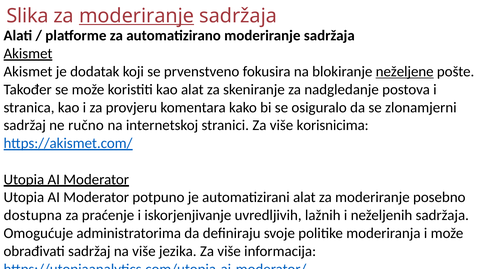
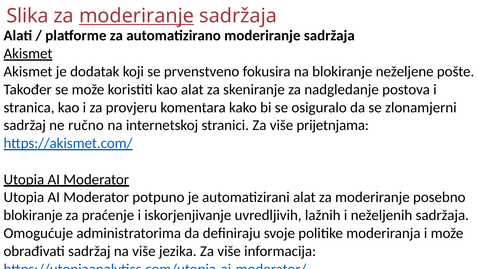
neželjene underline: present -> none (405, 72)
korisnicima: korisnicima -> prijetnjama (333, 125)
dostupna: dostupna -> blokiranje (33, 215)
